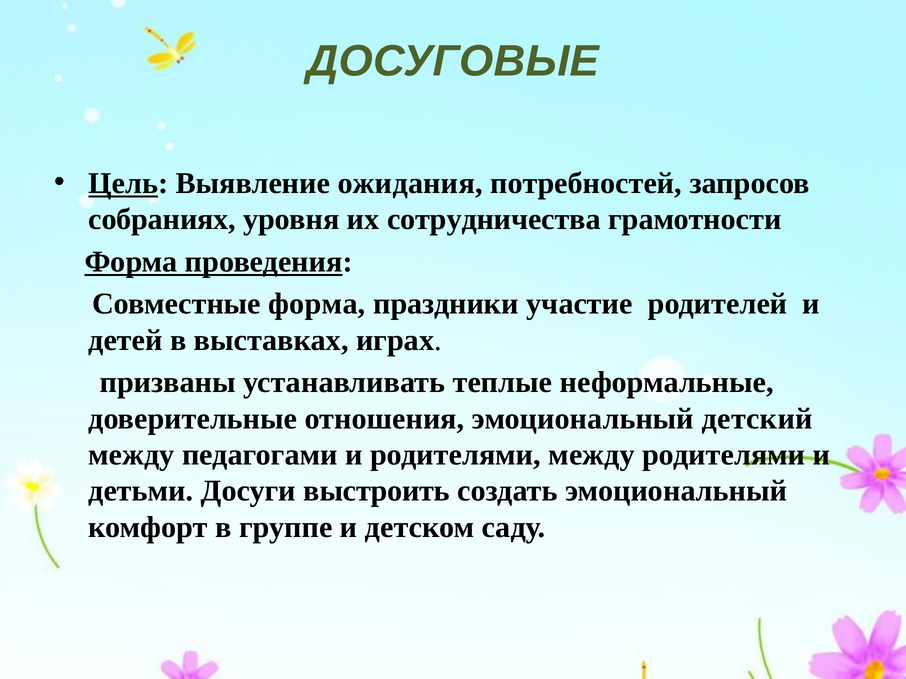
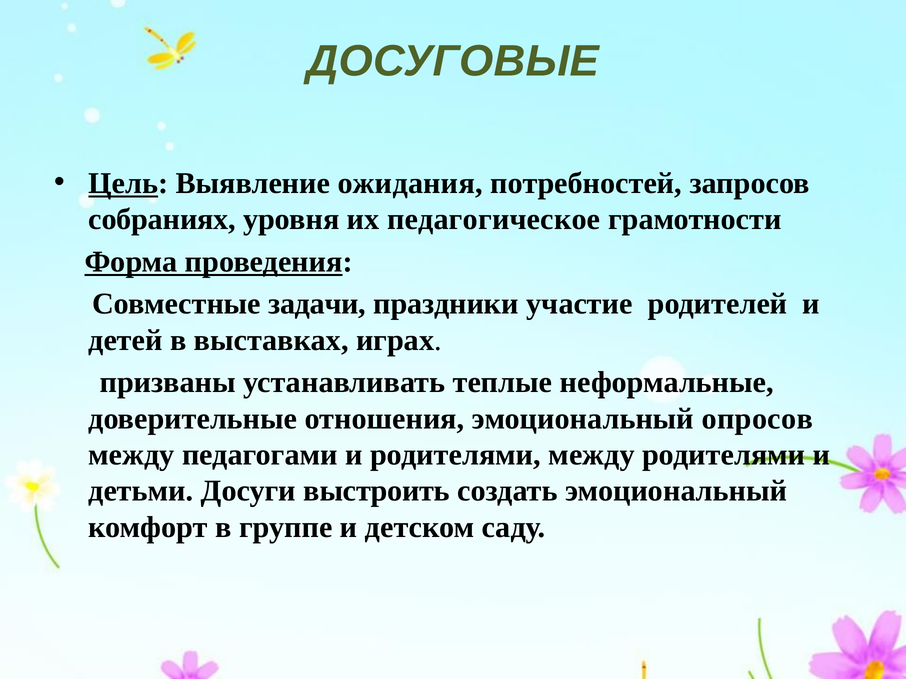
сотрудничества: сотрудничества -> педагогическое (494, 220)
Совместные форма: форма -> задачи (317, 304)
детский: детский -> опросов (757, 419)
